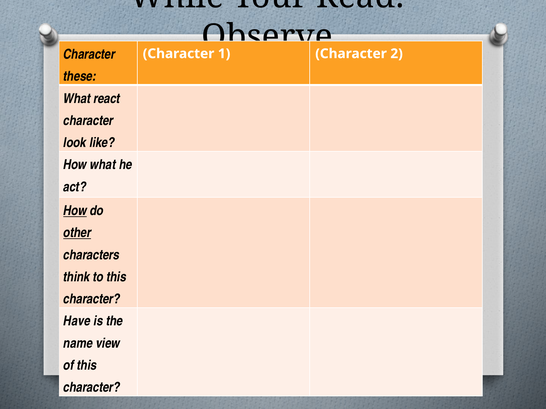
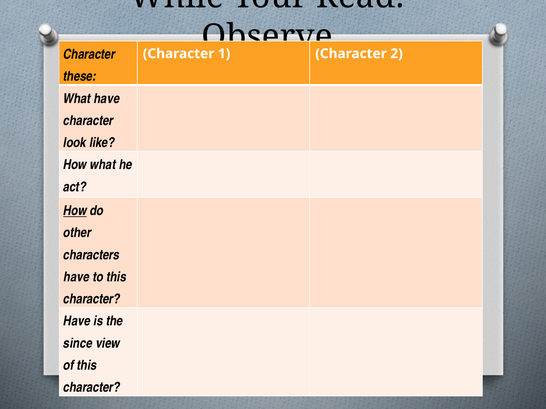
What react: react -> have (107, 99)
other underline: present -> none (77, 233)
think: think -> have (76, 277)
name: name -> since (78, 344)
